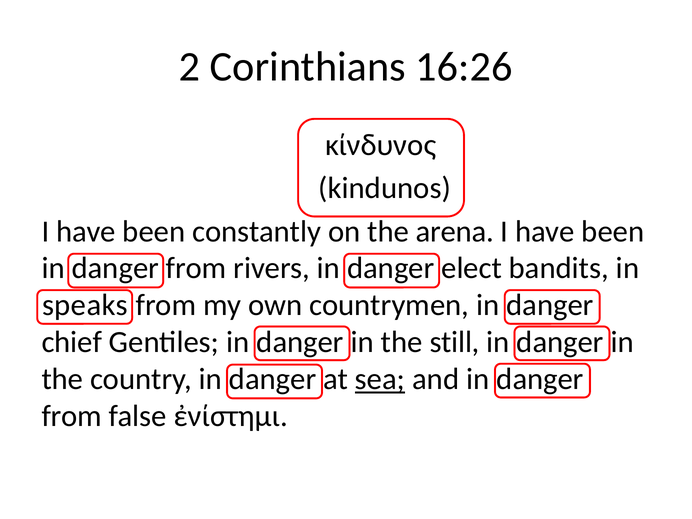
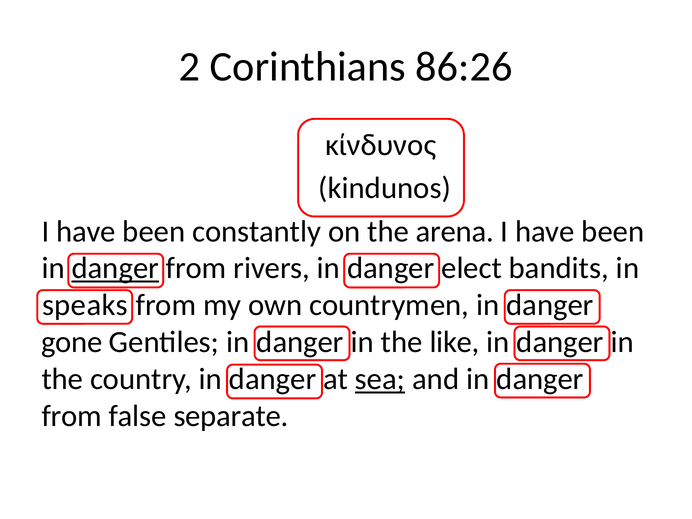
16:26: 16:26 -> 86:26 (464, 67)
danger underline: none -> present (115, 268)
chief: chief -> gone (72, 342)
still: still -> like (455, 342)
ἐνίστημι: ἐνίστημι -> separate (231, 416)
